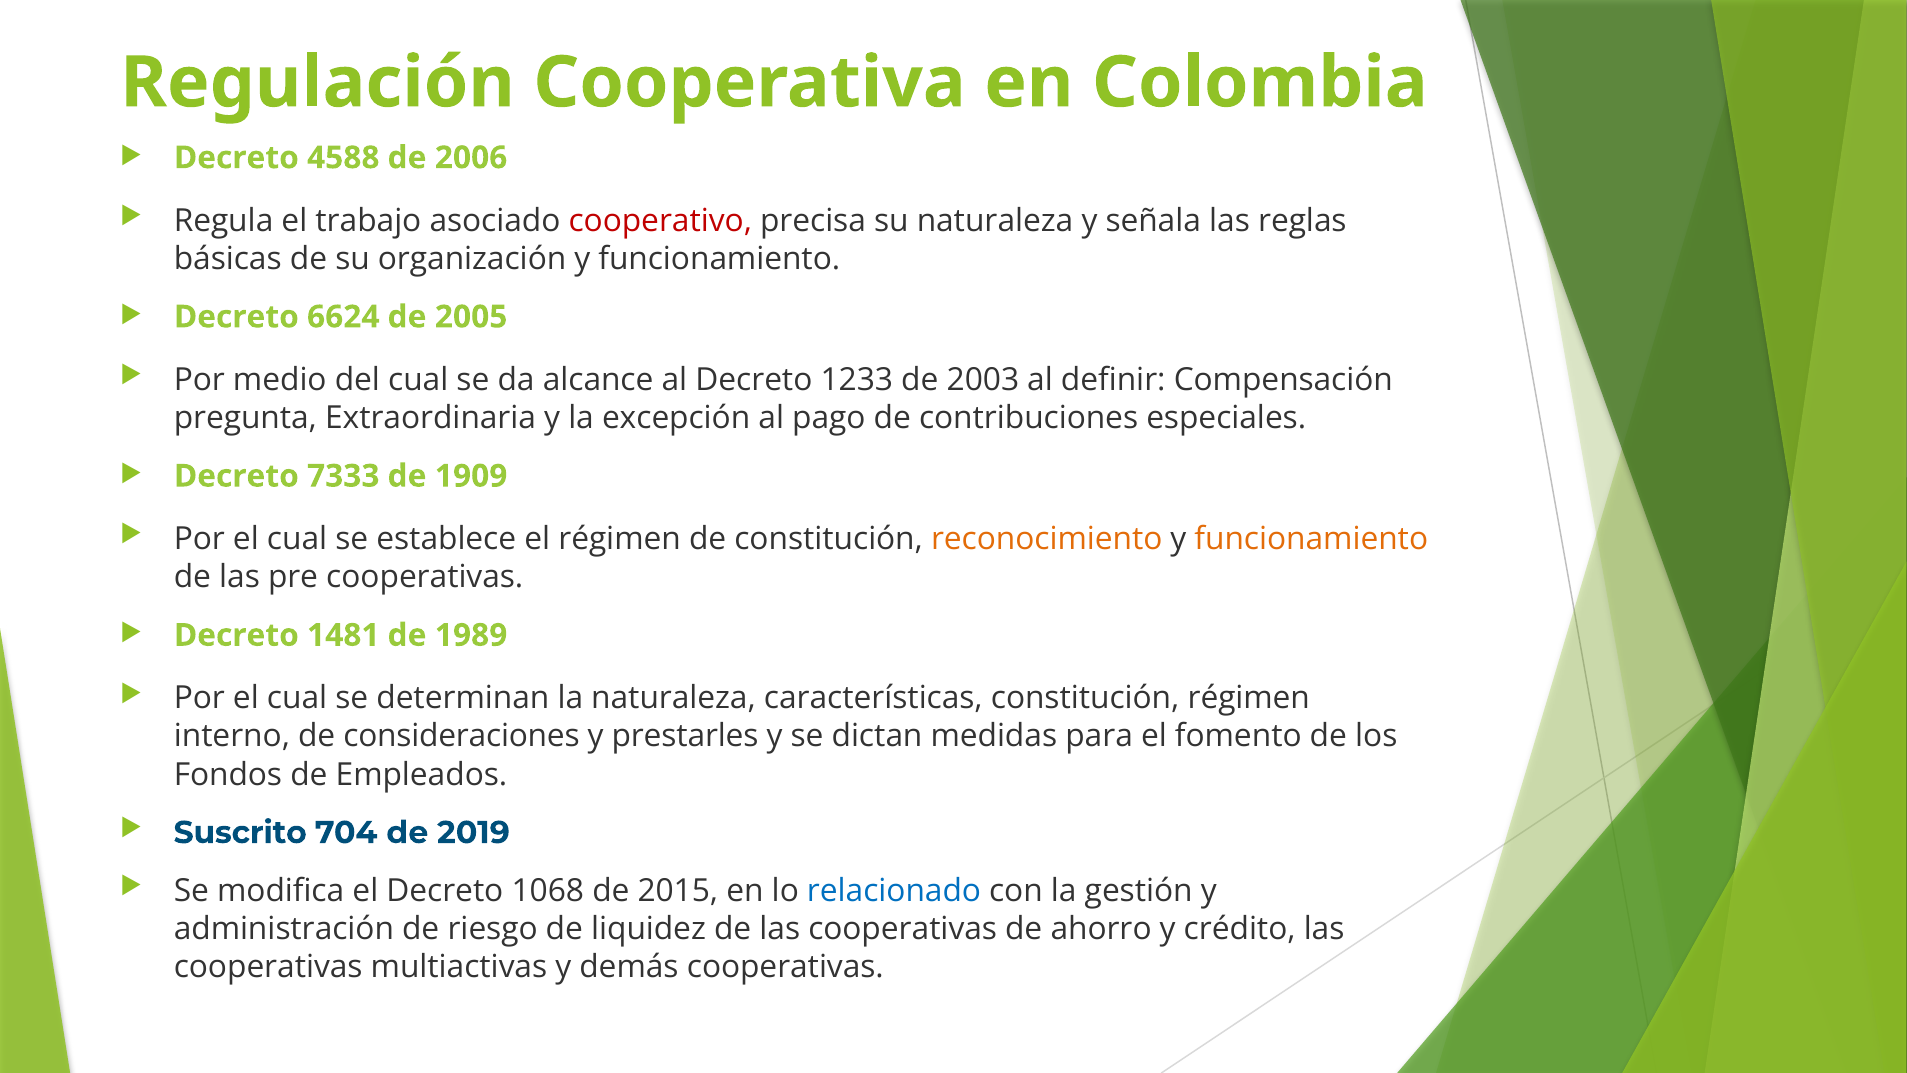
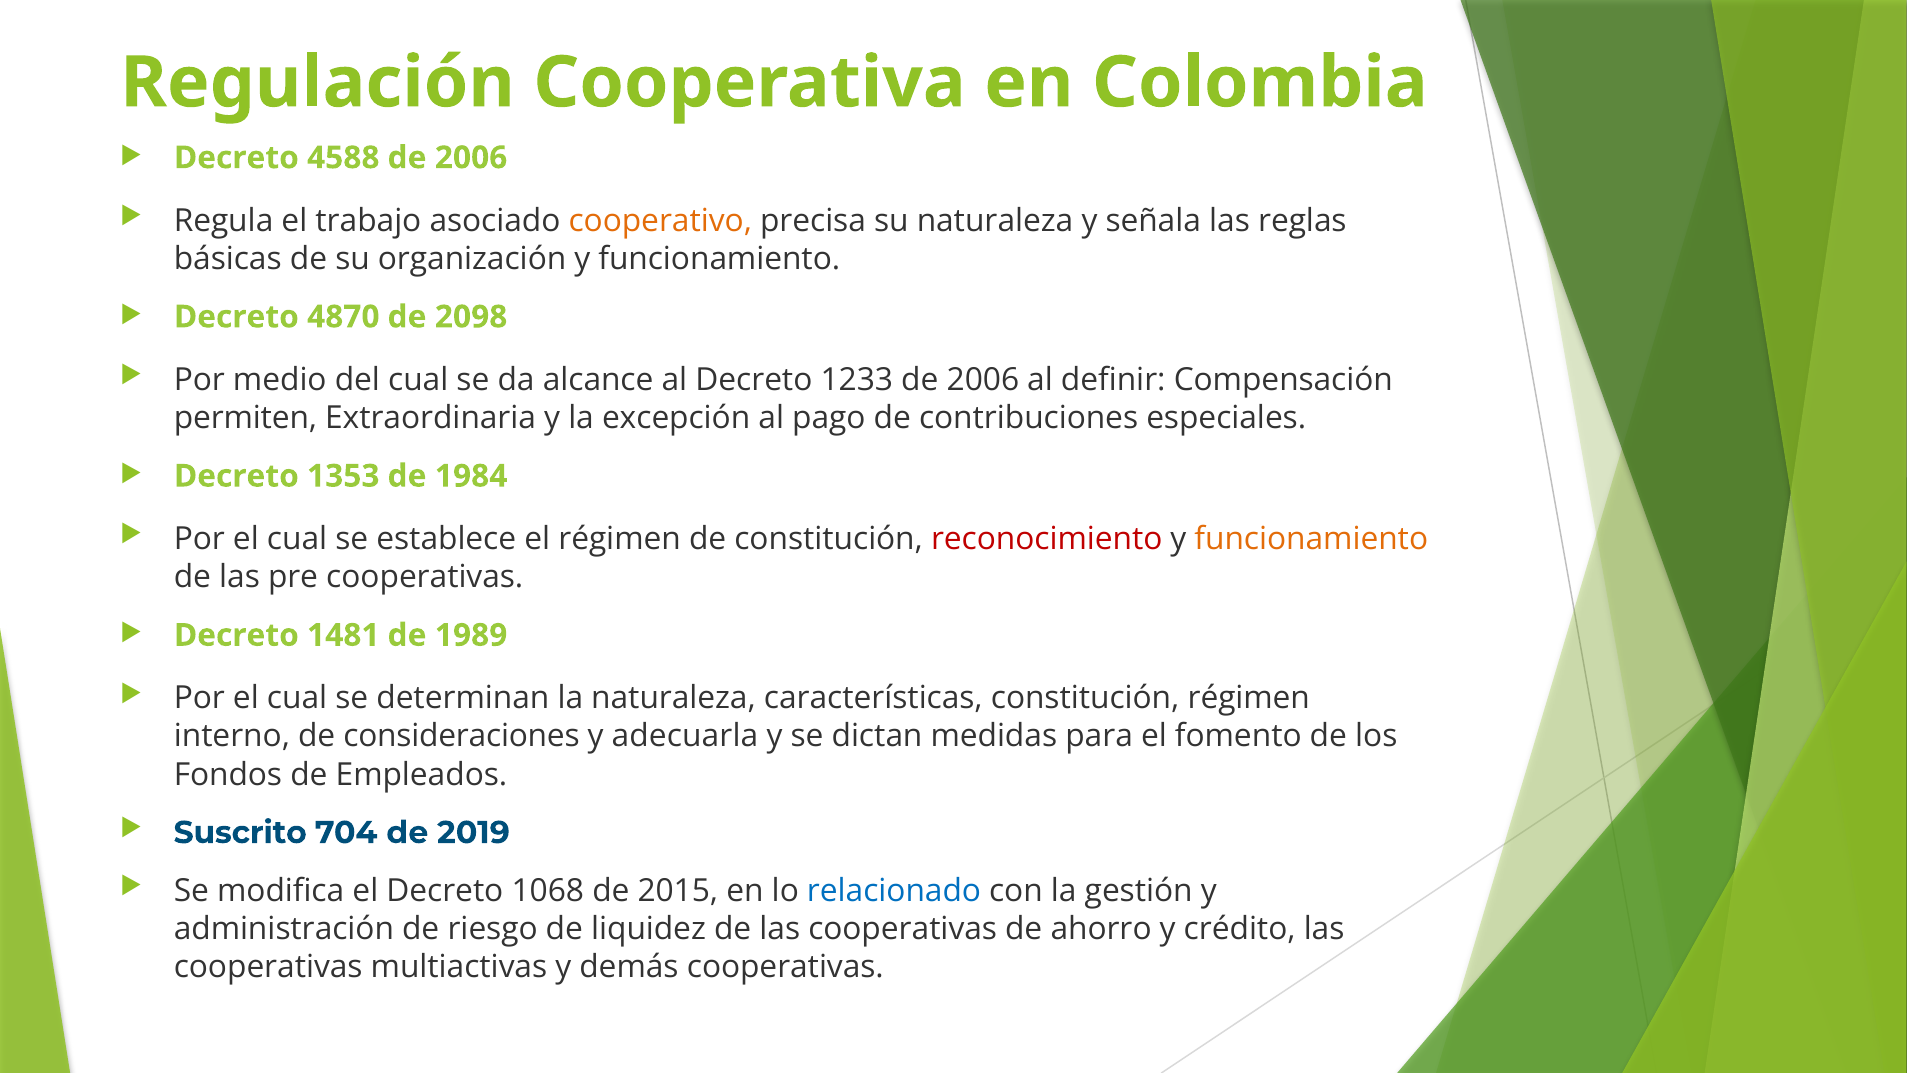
cooperativo colour: red -> orange (660, 221)
6624: 6624 -> 4870 (343, 317)
2005: 2005 -> 2098 (471, 317)
1233 de 2003: 2003 -> 2006 (983, 380)
pregunta: pregunta -> permiten (245, 418)
7333: 7333 -> 1353 (343, 476)
1909: 1909 -> 1984 (471, 476)
reconocimiento colour: orange -> red (1047, 539)
prestarles: prestarles -> adecuarla (685, 736)
